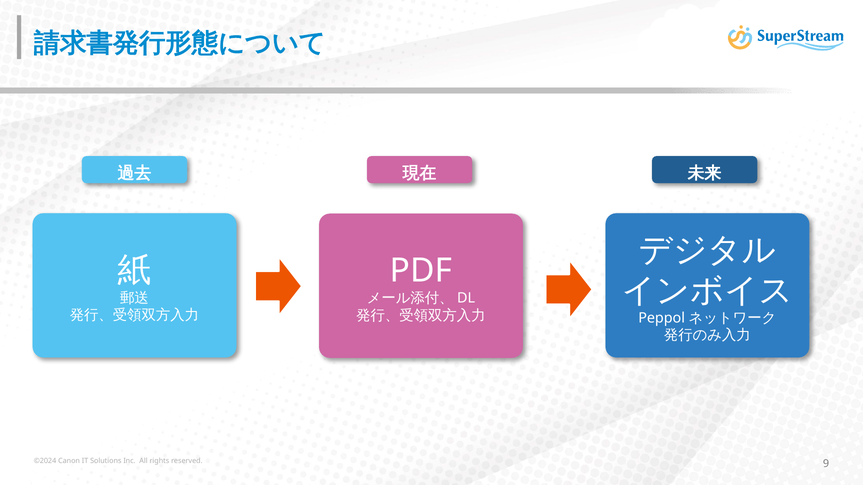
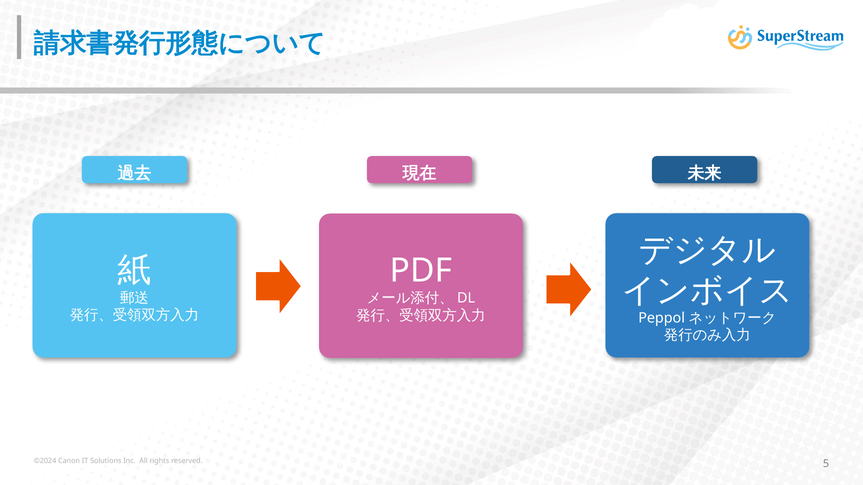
9: 9 -> 5 (826, 464)
